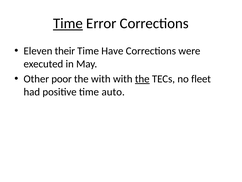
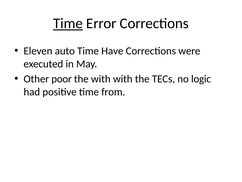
their: their -> auto (65, 51)
the underline: present -> none (142, 79)
fleet: fleet -> logic (201, 79)
auto: auto -> from (113, 92)
